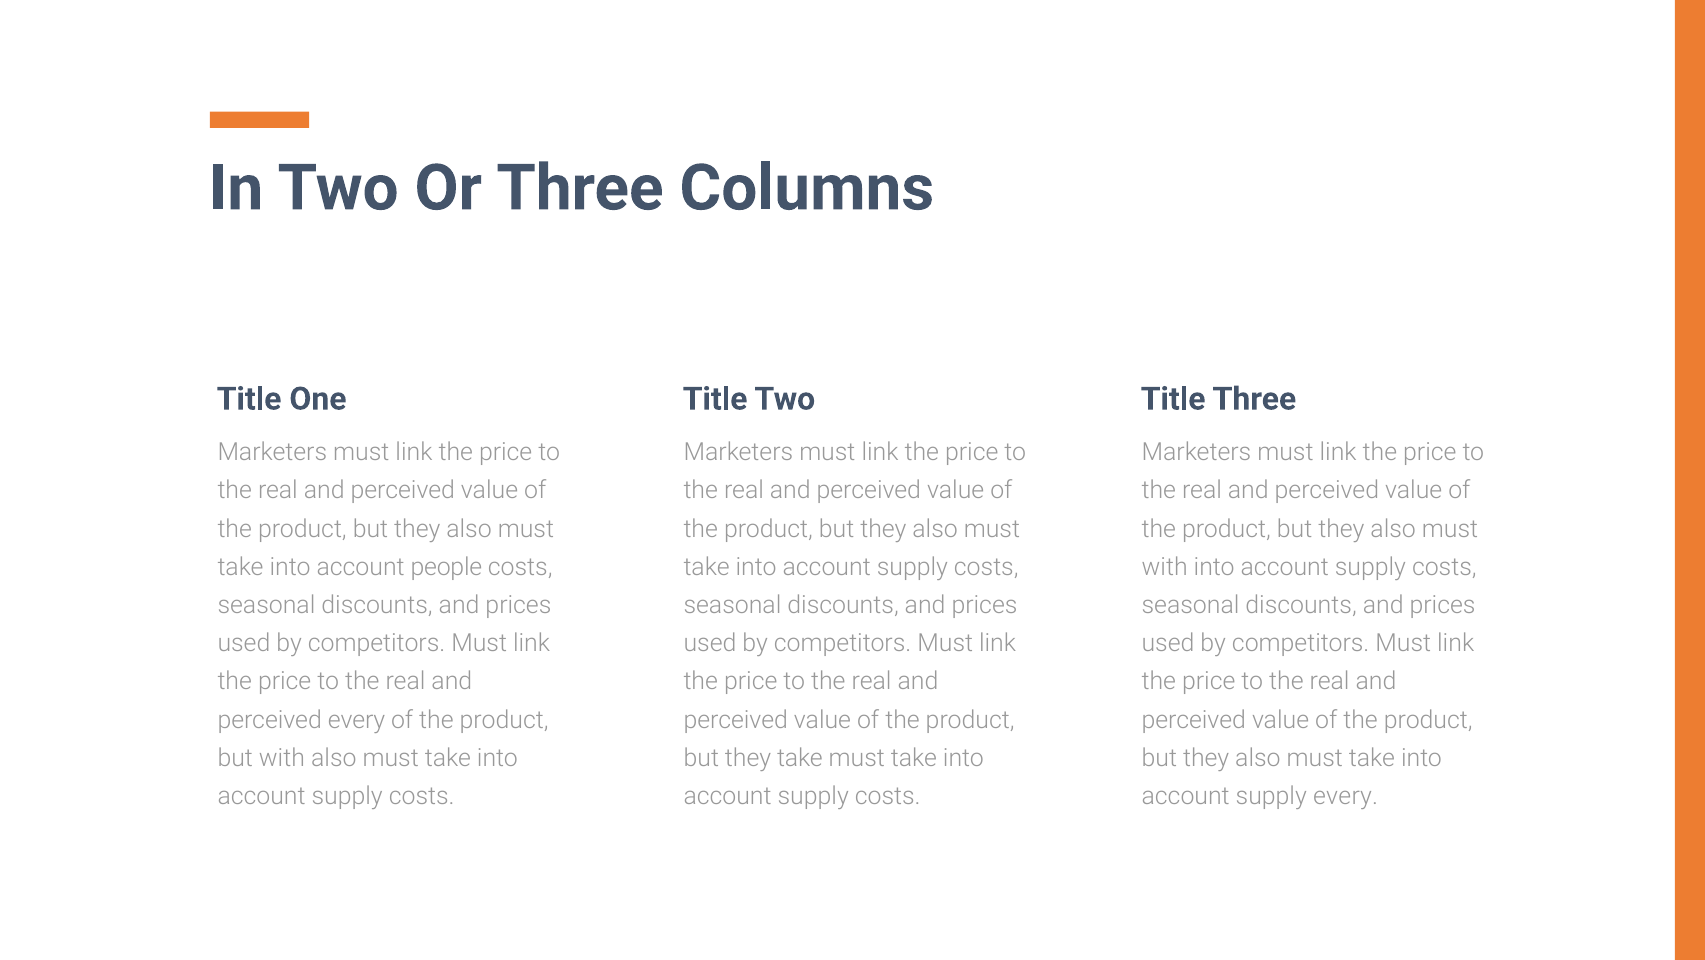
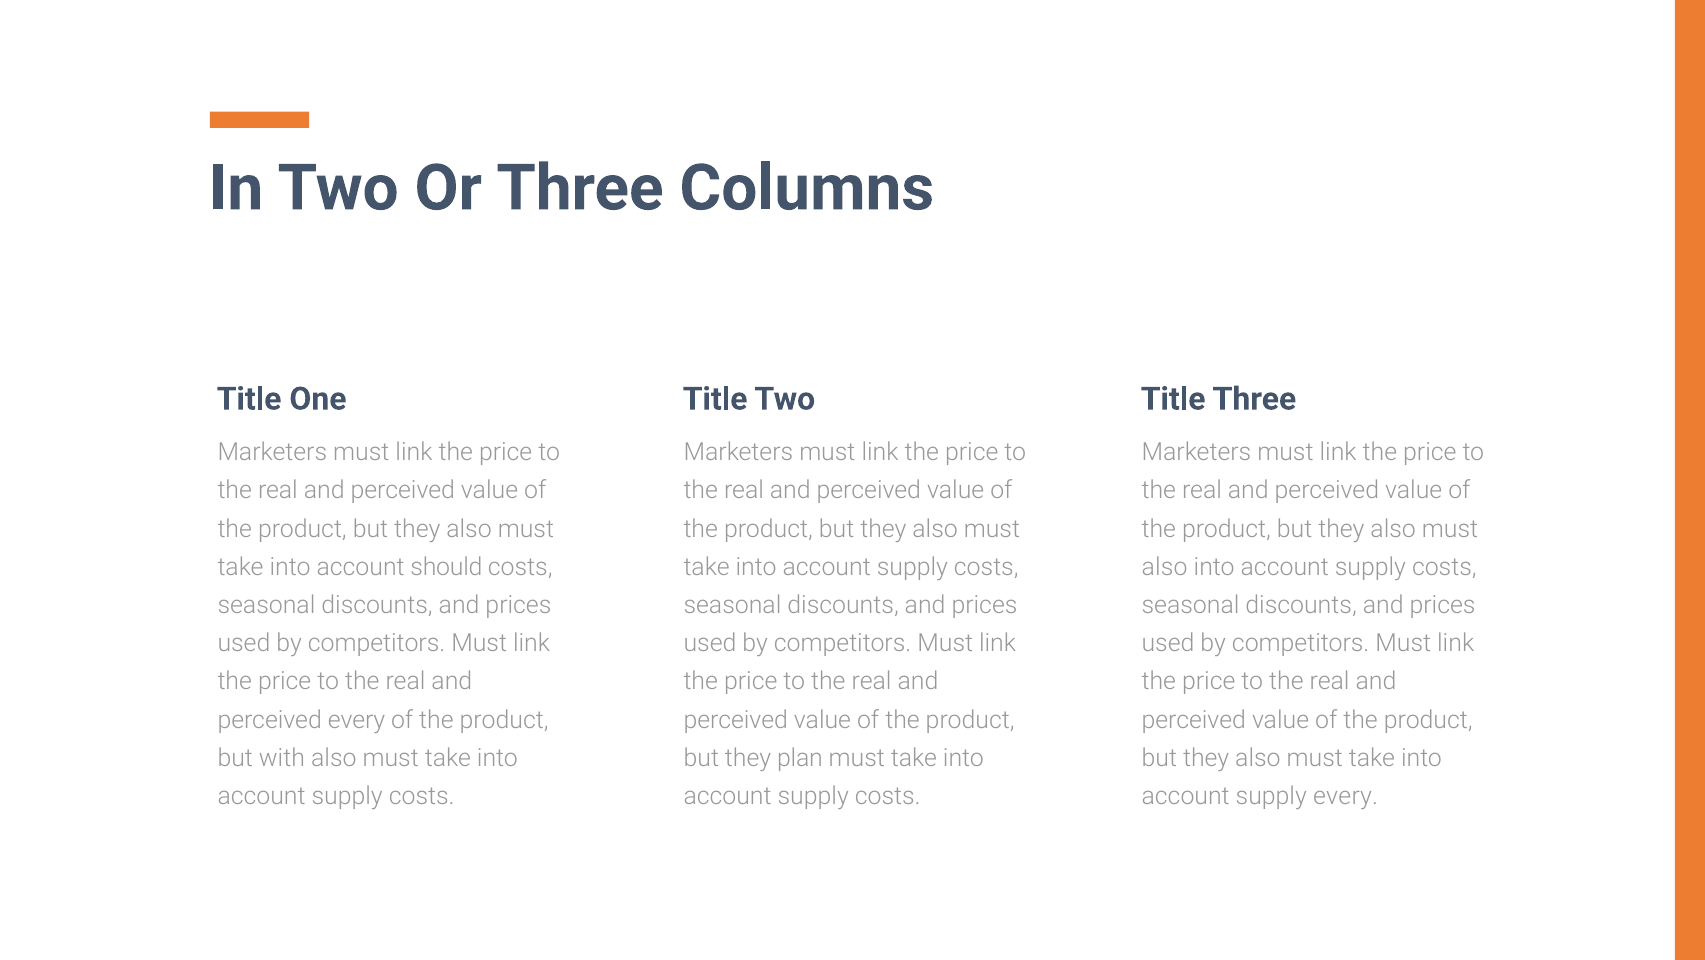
people: people -> should (446, 567)
with: with -> also (1165, 567)
they take: take -> plan (800, 758)
